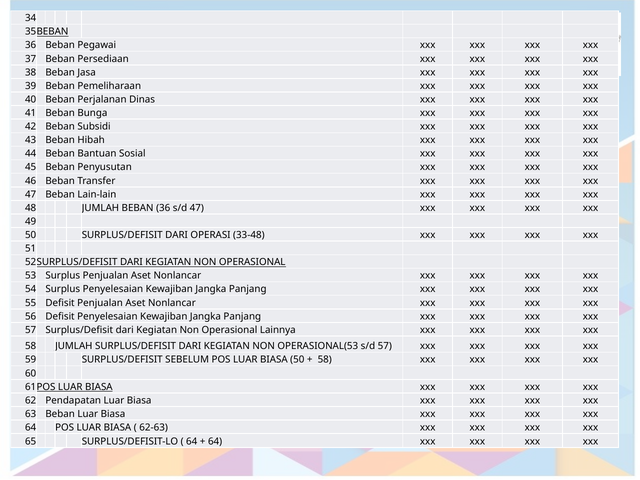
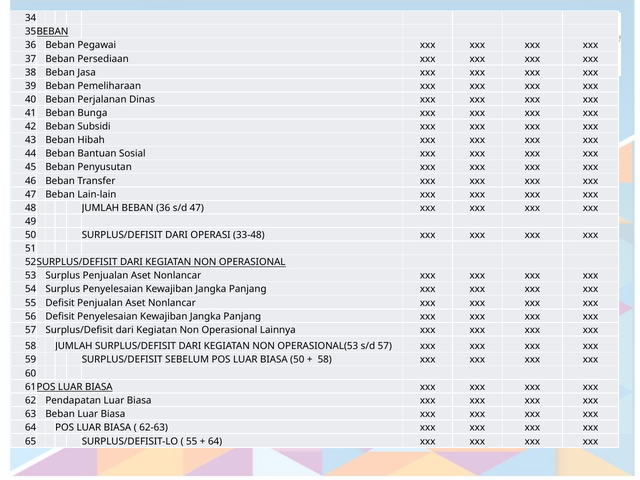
64: 64 -> 55 (192, 441)
